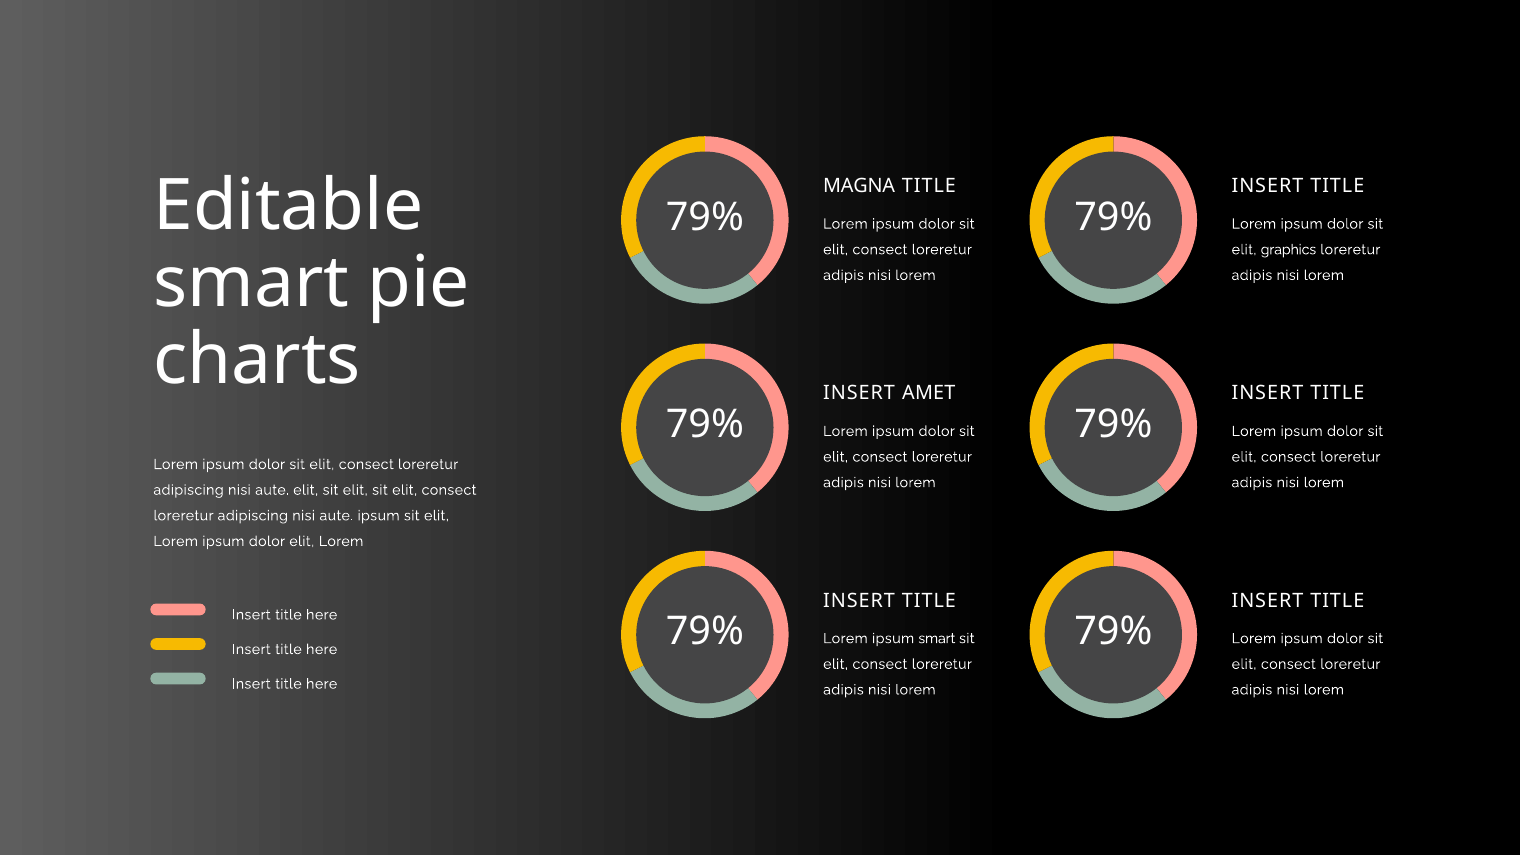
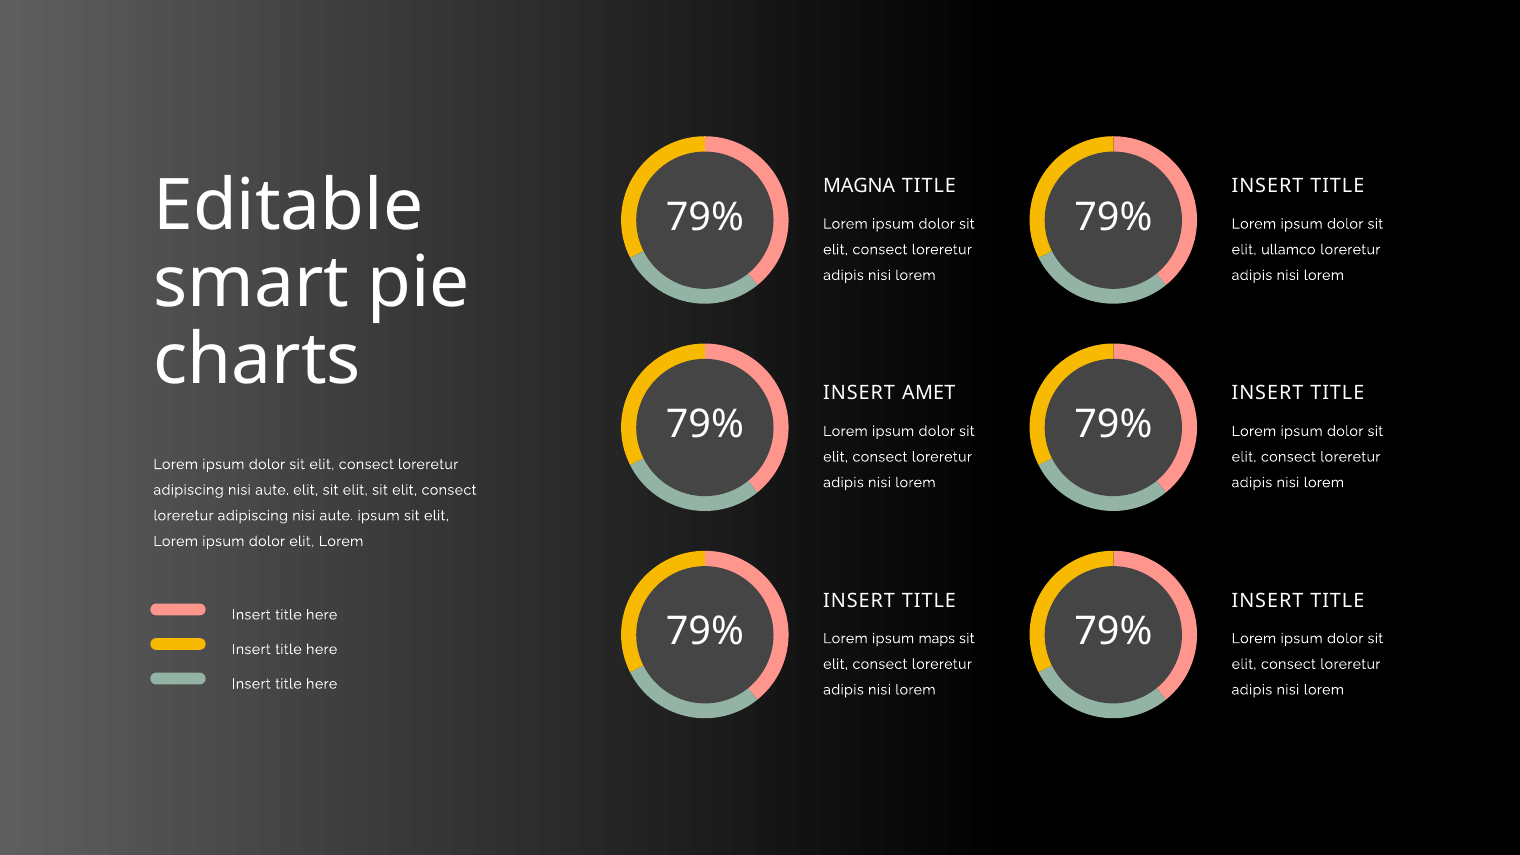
graphics: graphics -> ullamco (1288, 250)
ipsum smart: smart -> maps (937, 638)
